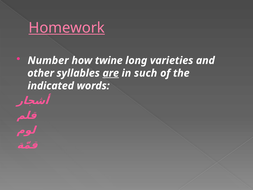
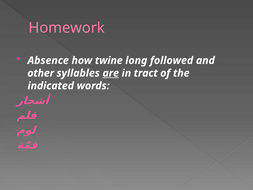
Homework underline: present -> none (67, 28)
Number: Number -> Absence (48, 60)
varieties: varieties -> followed (172, 60)
such: such -> tract (146, 73)
